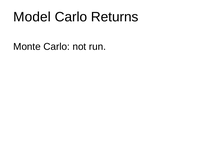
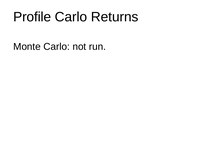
Model: Model -> Profile (32, 17)
